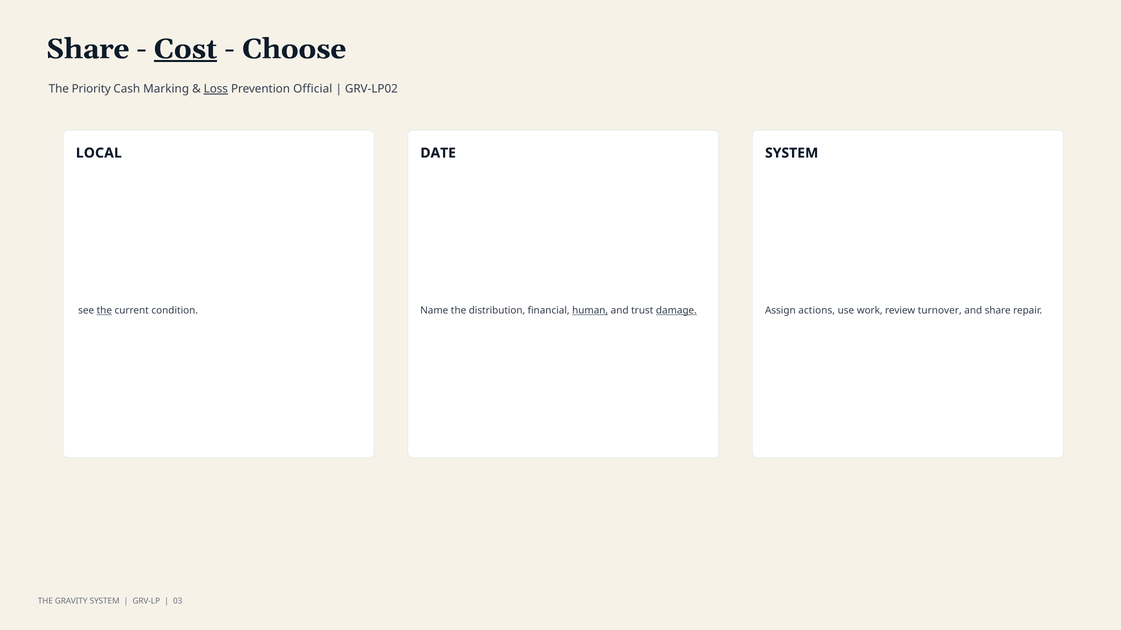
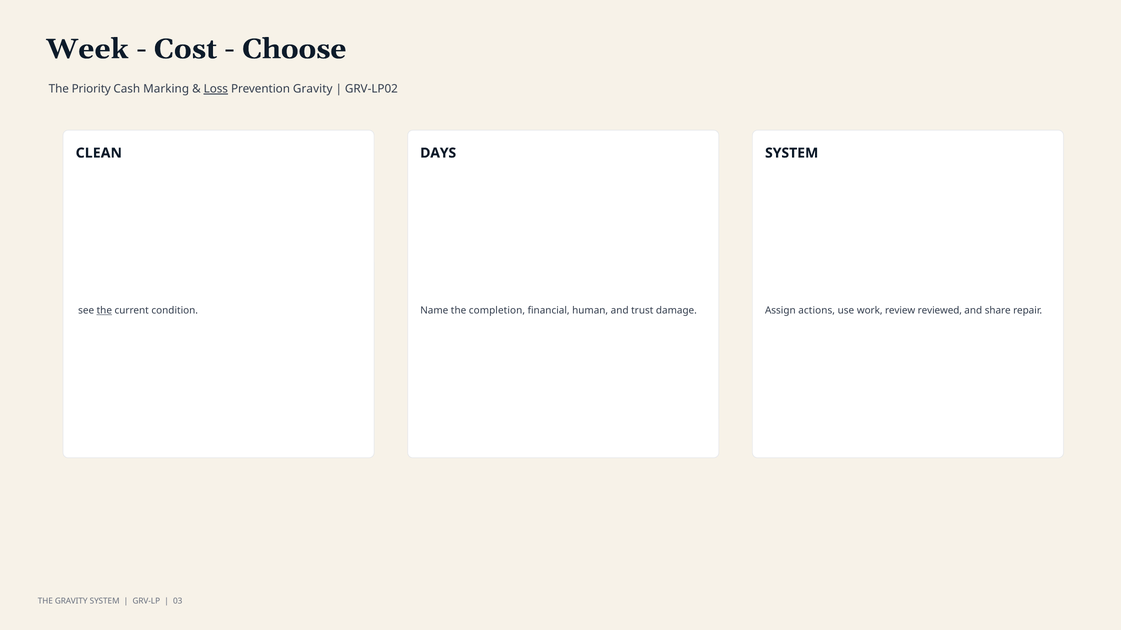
Share: Share -> Week (87, 49)
Cost underline: present -> none (186, 49)
Prevention Official: Official -> Gravity (313, 89)
LOCAL: LOCAL -> CLEAN (99, 153)
DATE: DATE -> DAYS (438, 153)
distribution: distribution -> completion (497, 311)
human underline: present -> none (590, 311)
damage underline: present -> none (676, 311)
turnover: turnover -> reviewed (940, 311)
